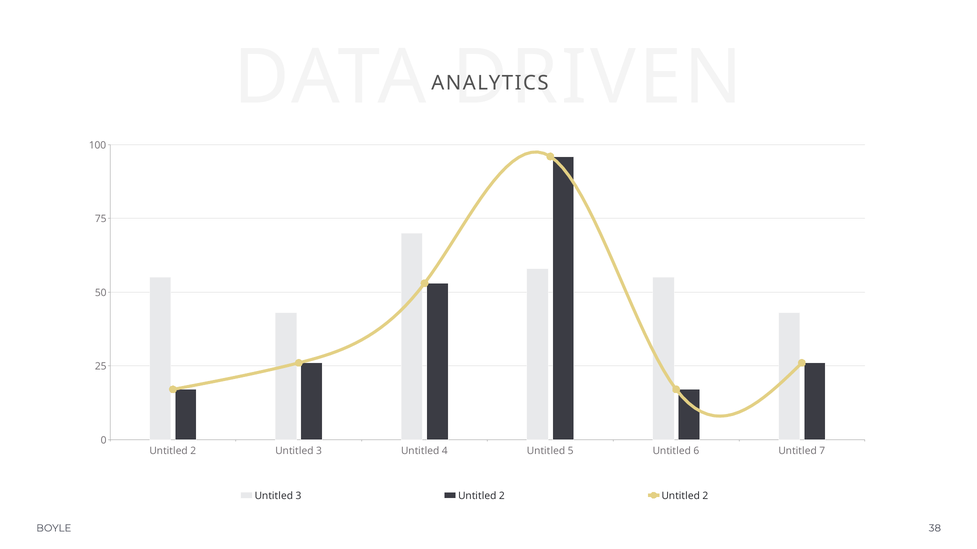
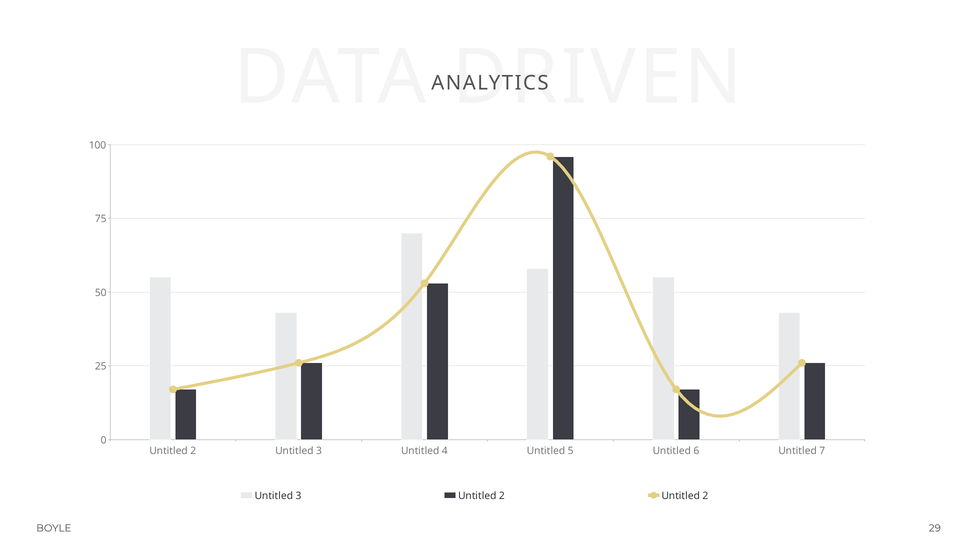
38: 38 -> 29 (935, 529)
